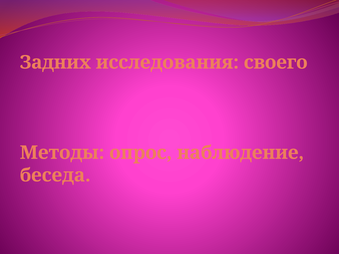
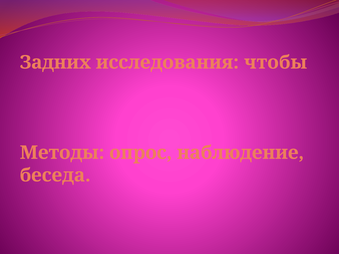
своего: своего -> чтобы (276, 62)
